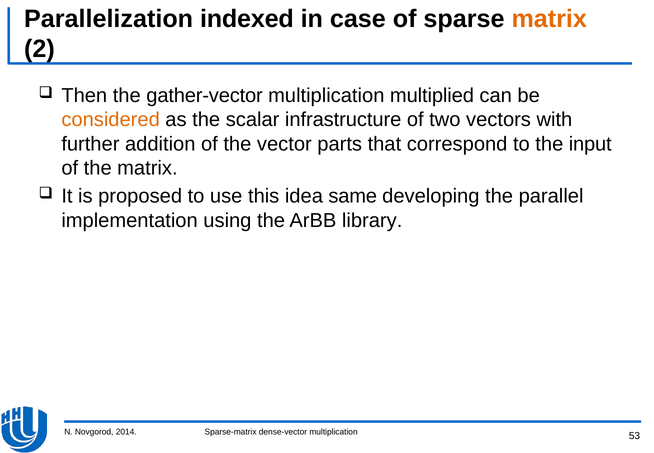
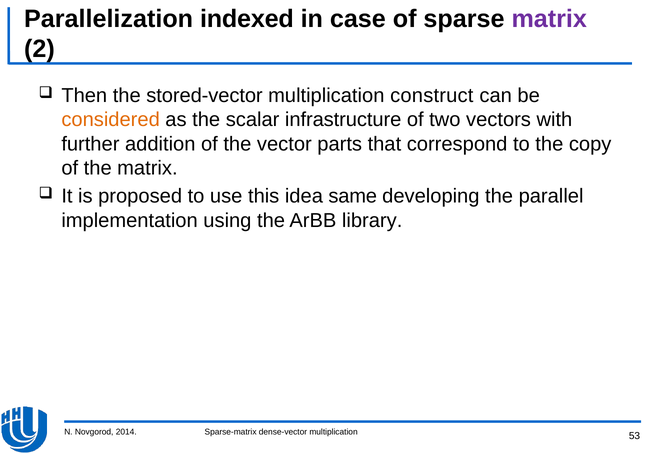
matrix colour: orange -> purple (549, 19)
gather-vector: gather-vector -> stored-vector (205, 96)
multiplied: multiplied -> construct (432, 96)
input: input -> copy (590, 144)
